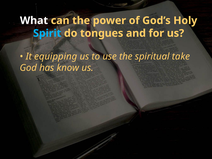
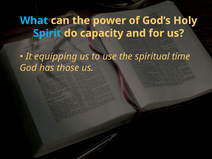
What colour: white -> light blue (34, 21)
tongues: tongues -> capacity (102, 33)
take: take -> time (181, 56)
know: know -> those (68, 68)
